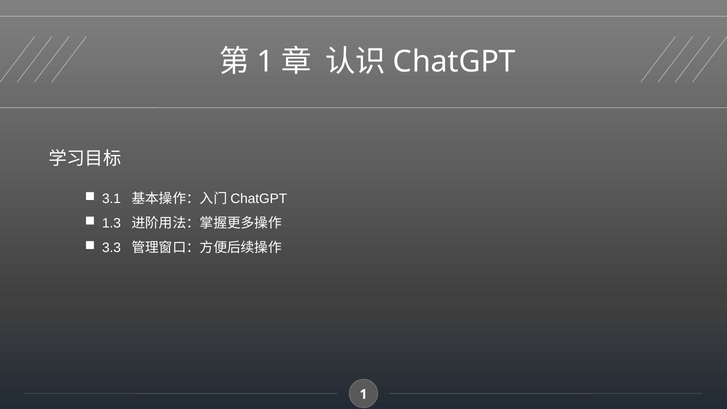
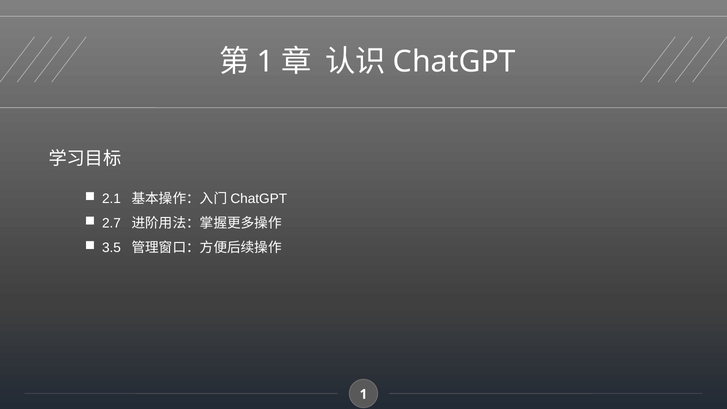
3.1: 3.1 -> 2.1 (111, 199)
1.3: 1.3 -> 2.7 (111, 223)
3.3: 3.3 -> 3.5 (111, 248)
